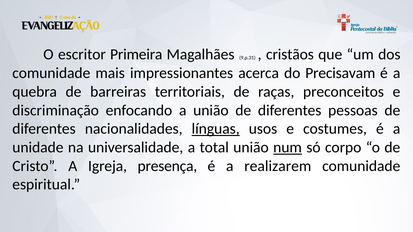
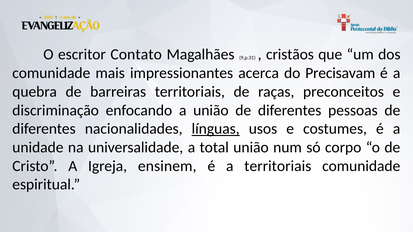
Primeira: Primeira -> Contato (136, 54)
num underline: present -> none (288, 148)
presença: presença -> ensinem (167, 166)
a realizarem: realizarem -> territoriais (278, 166)
